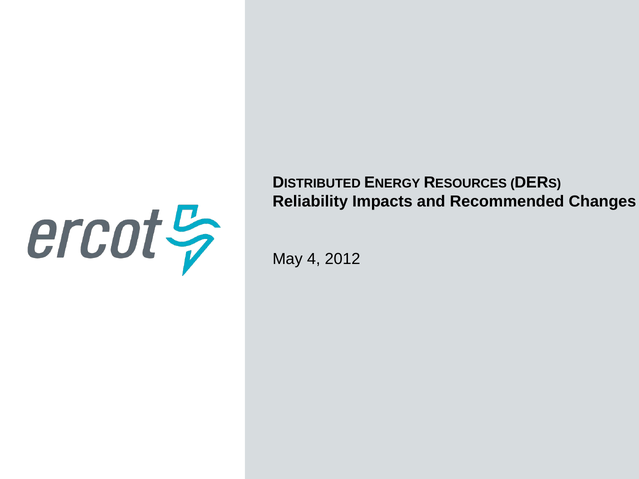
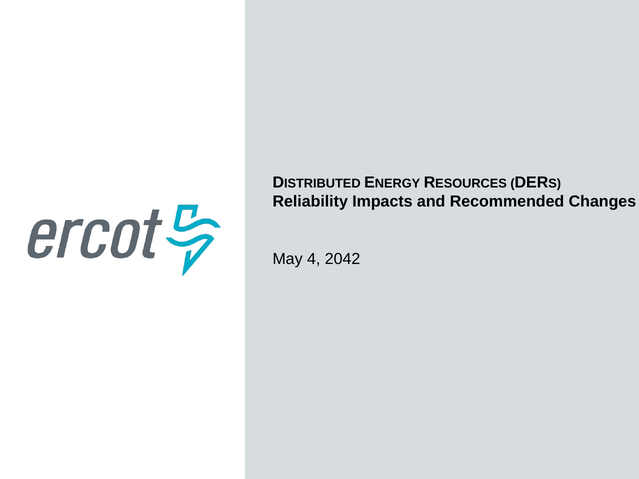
2012: 2012 -> 2042 (343, 259)
